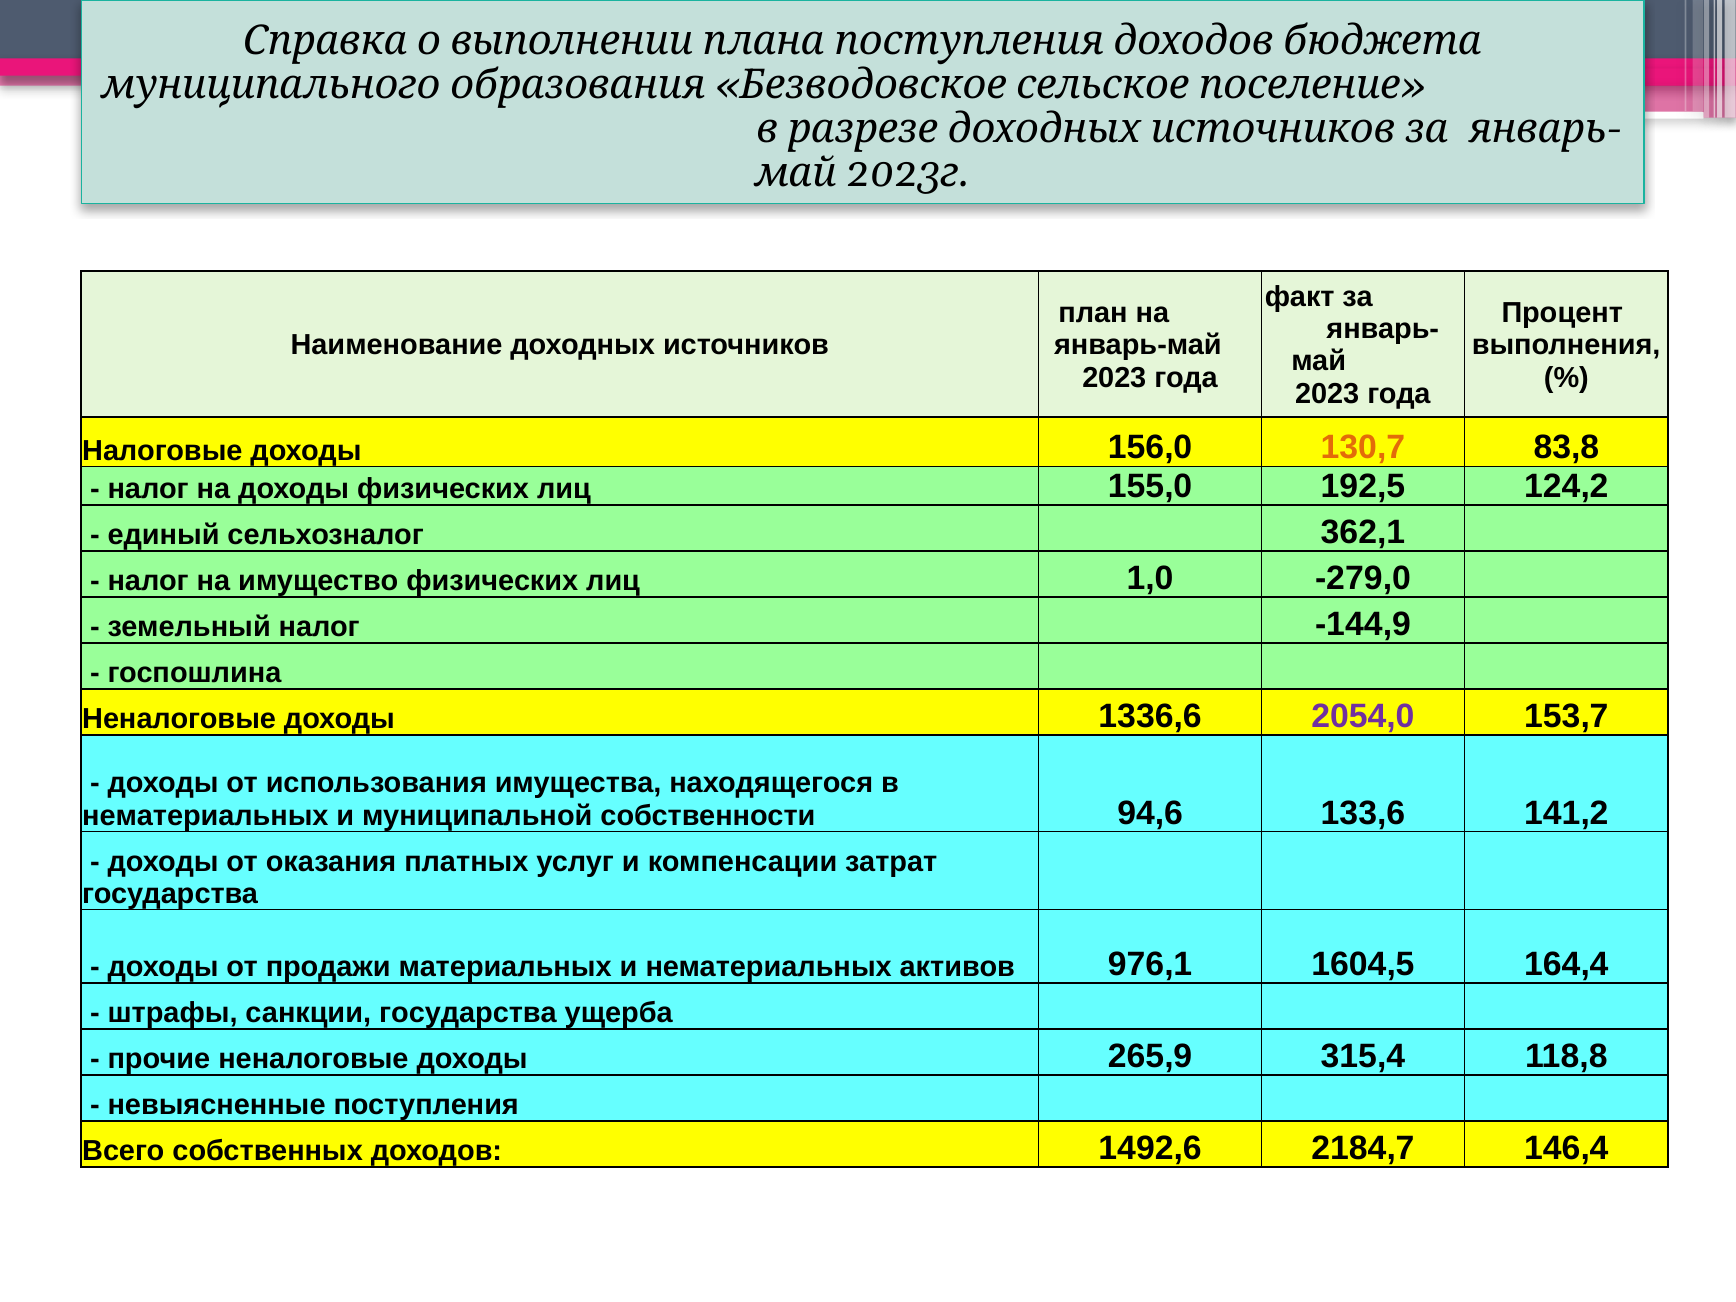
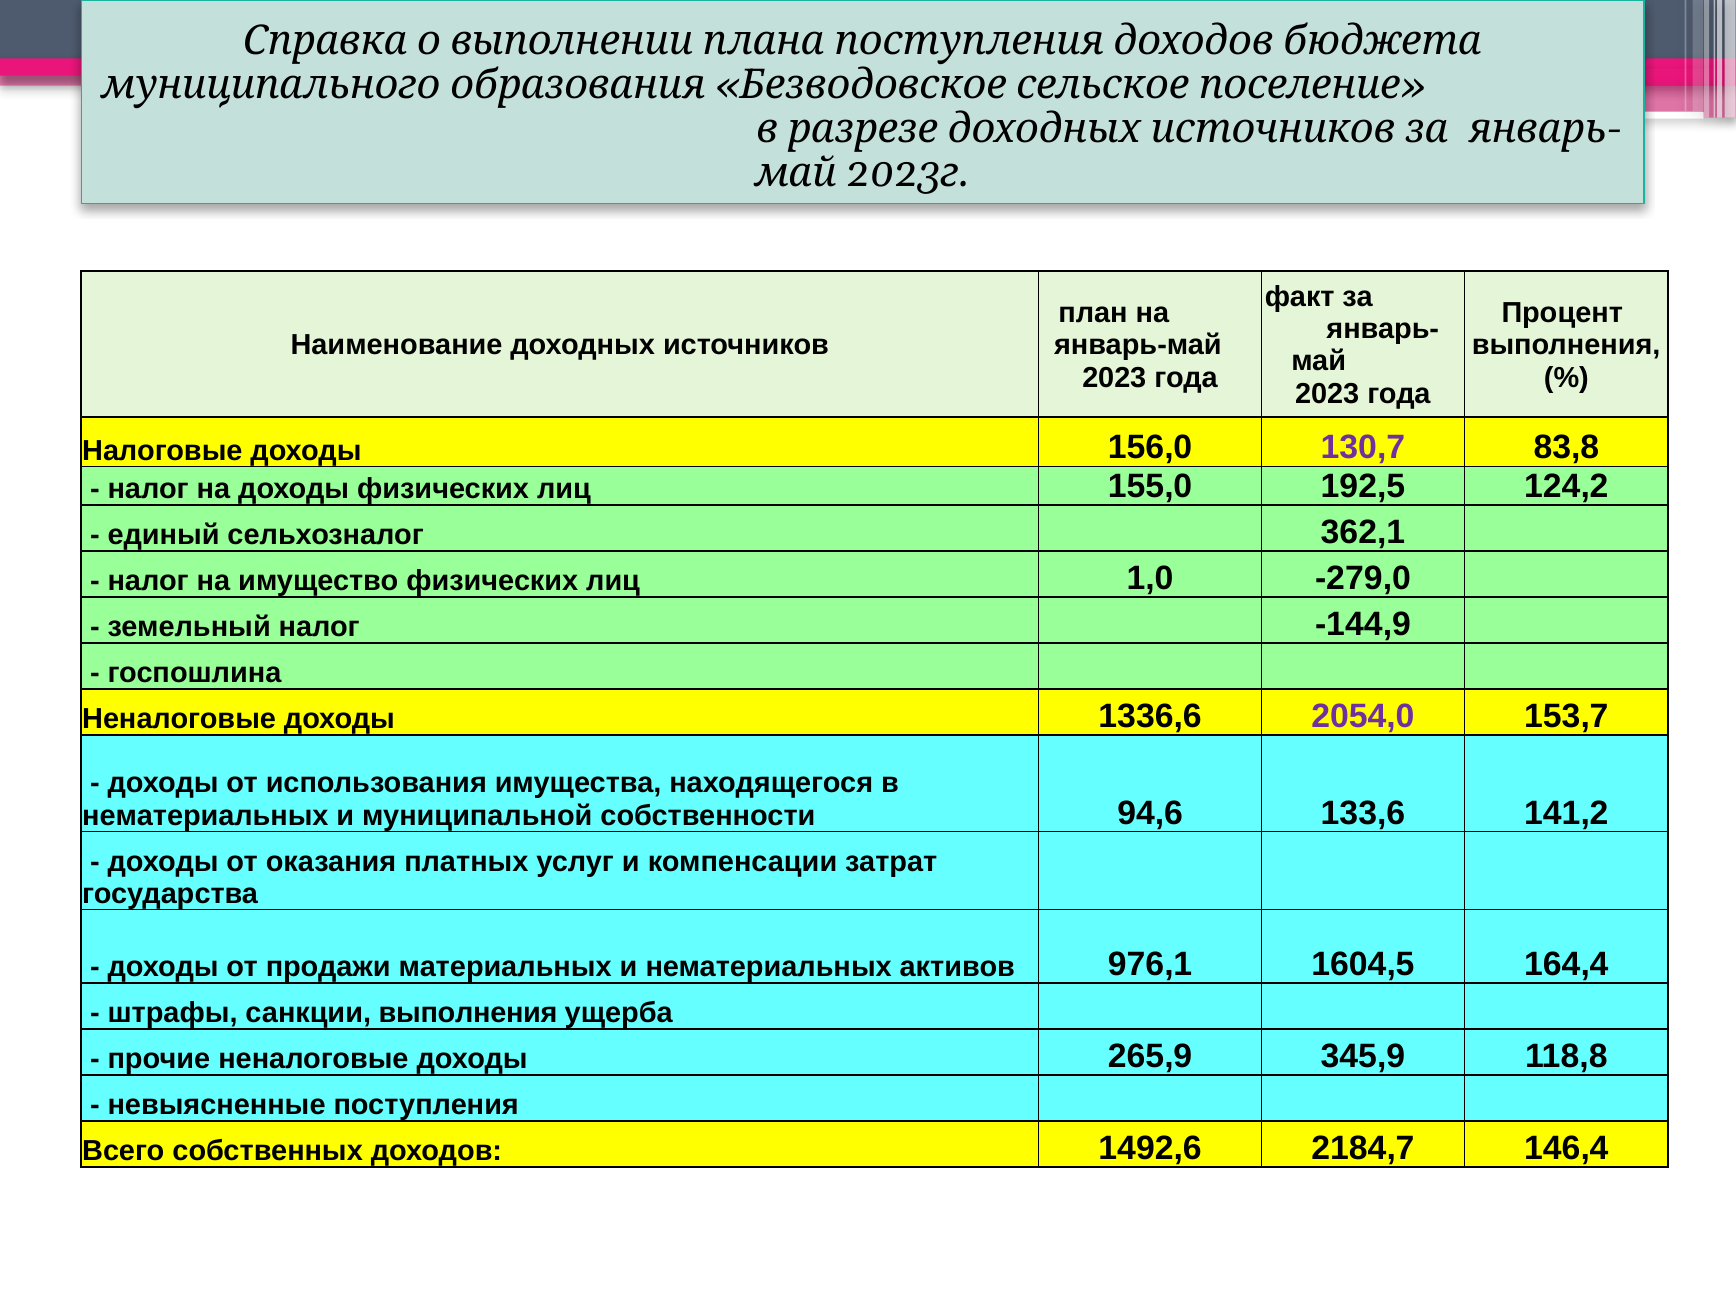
130,7 colour: orange -> purple (1363, 448)
санкции государства: государства -> выполнения (468, 1013)
315,4: 315,4 -> 345,9 (1363, 1057)
